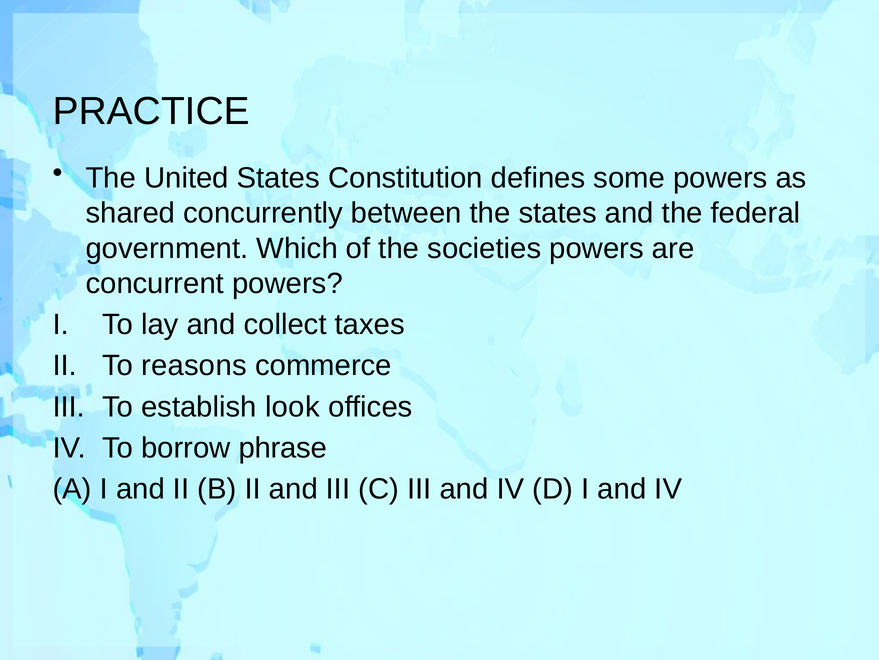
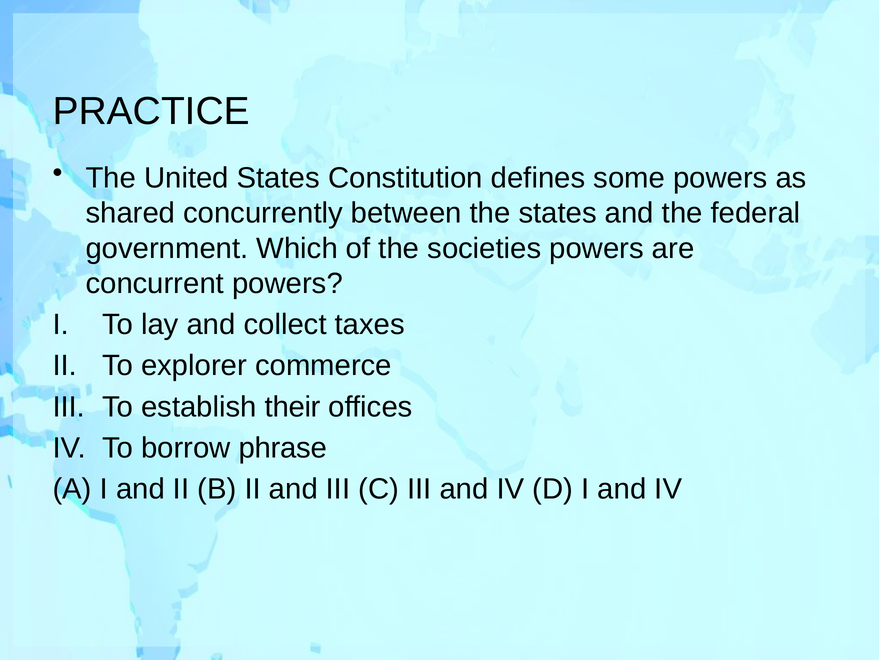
reasons: reasons -> explorer (194, 365)
look: look -> their (293, 406)
